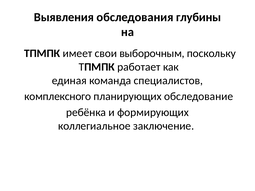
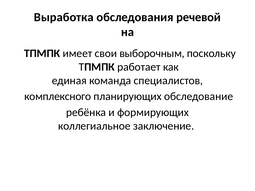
Выявления: Выявления -> Выработка (64, 17)
глубины: глубины -> речевой (199, 17)
